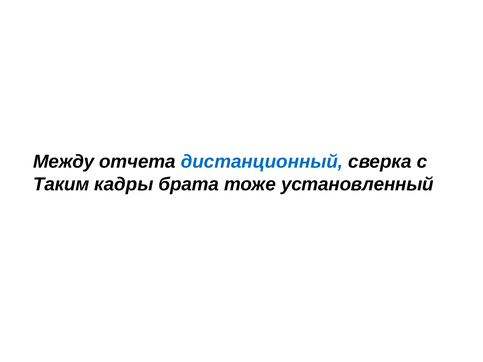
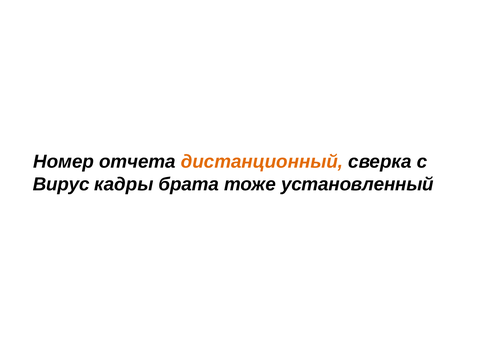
Между: Между -> Номер (64, 162)
дистанционный colour: blue -> orange (262, 162)
Таким: Таким -> Вирус (61, 184)
